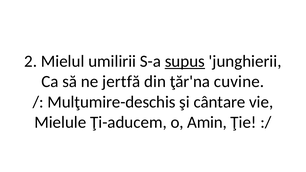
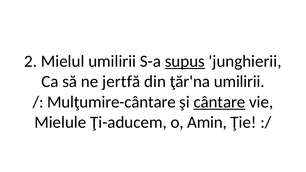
ţăr'na cuvine: cuvine -> umilirii (239, 82)
Mulţumire-deschis: Mulţumire-deschis -> Mulţumire-cântare (111, 102)
cântare underline: none -> present (219, 102)
